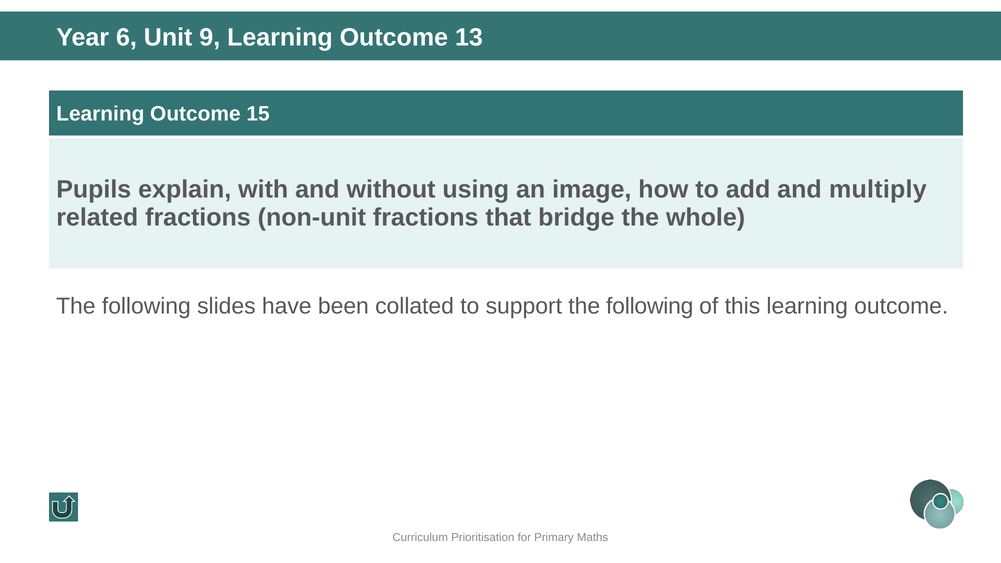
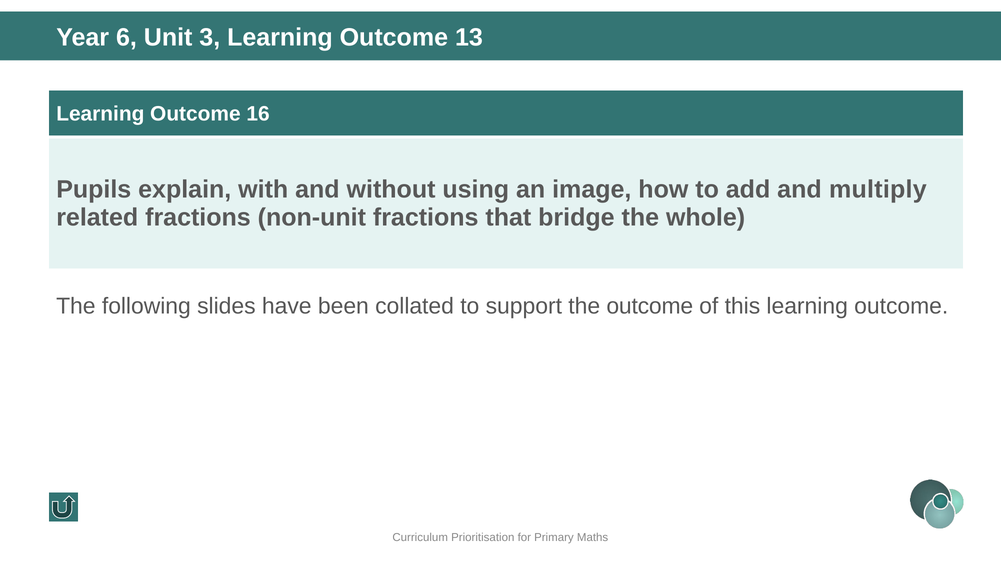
9: 9 -> 3 (210, 37)
15: 15 -> 16 (258, 114)
support the following: following -> outcome (650, 306)
